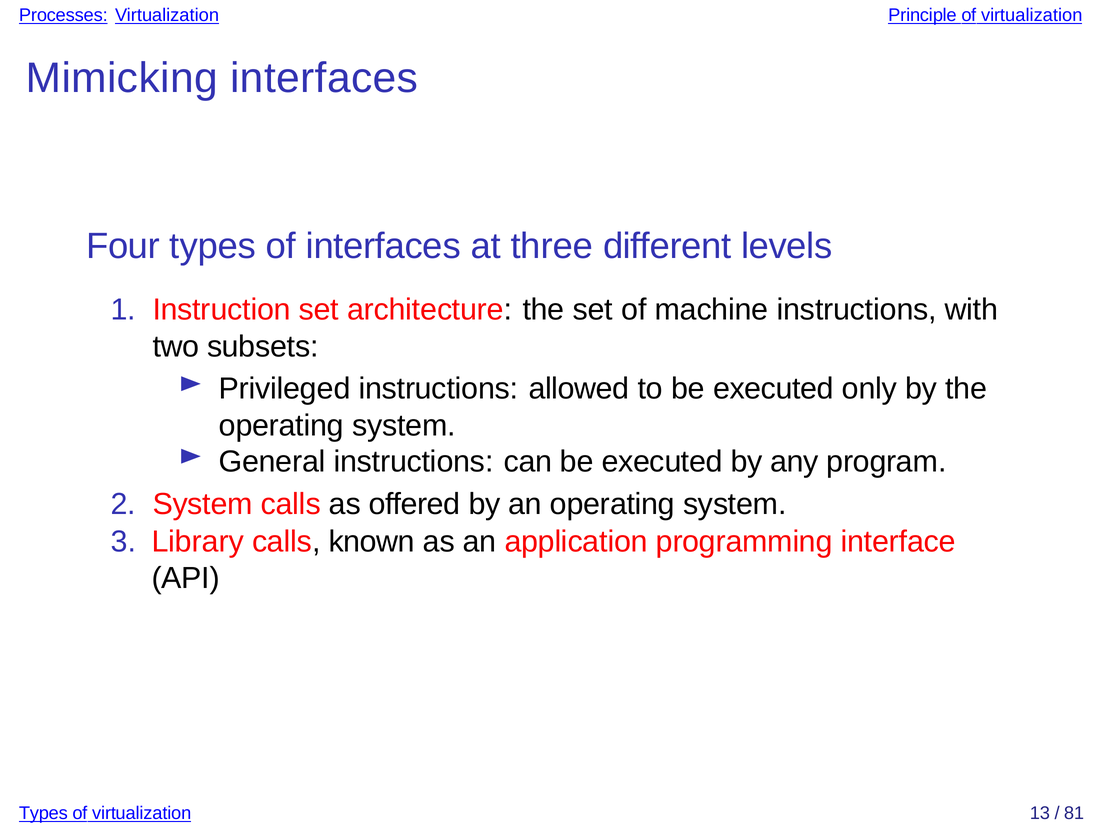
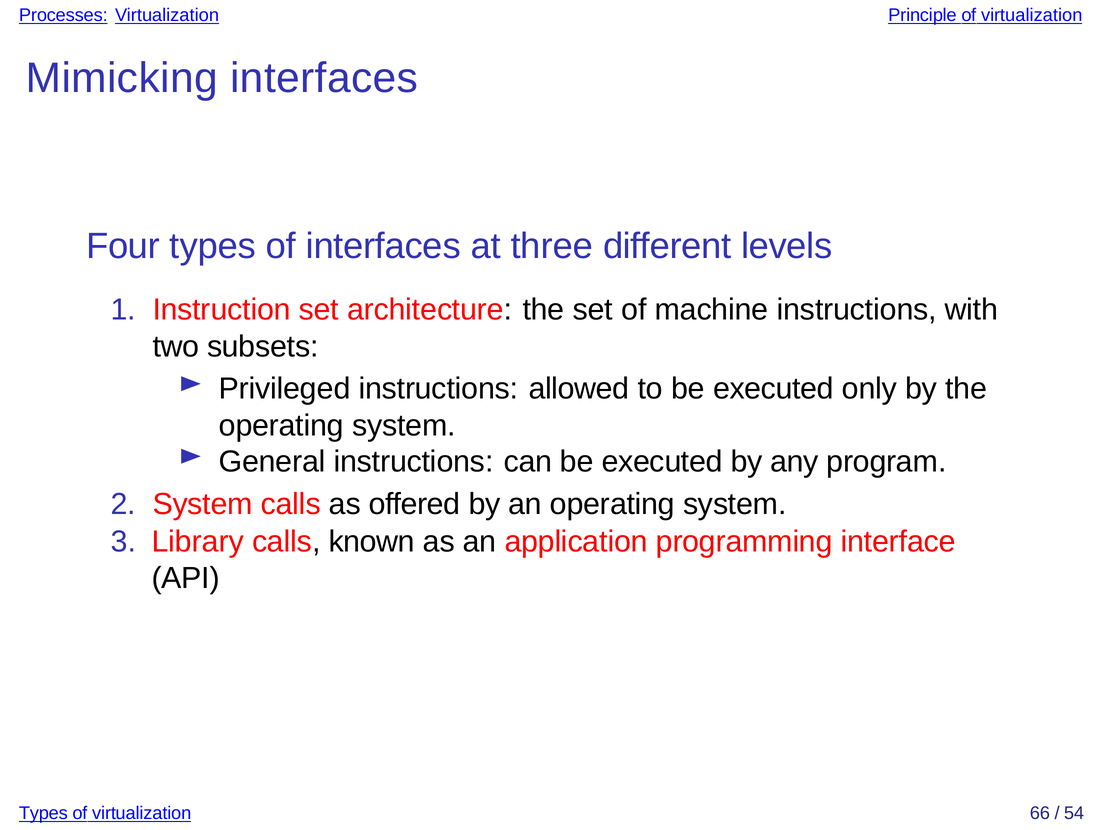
13: 13 -> 66 (1040, 813)
81: 81 -> 54 (1074, 813)
